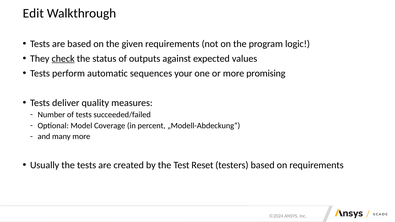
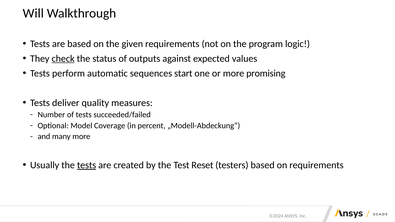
Edit: Edit -> Will (33, 13)
your: your -> start (183, 73)
tests underline: none -> present (87, 165)
